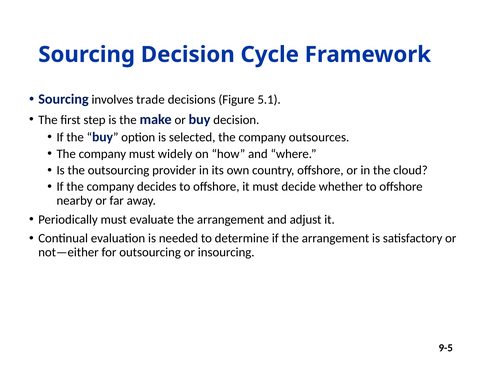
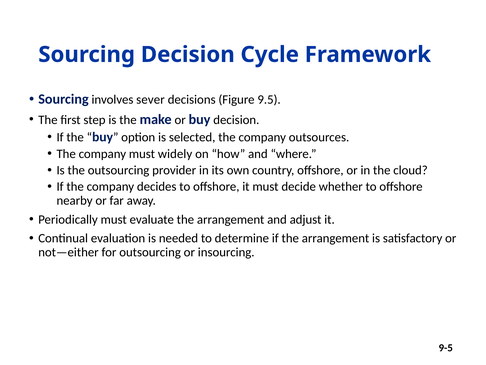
trade: trade -> sever (150, 100)
5.1: 5.1 -> 9.5 (269, 100)
